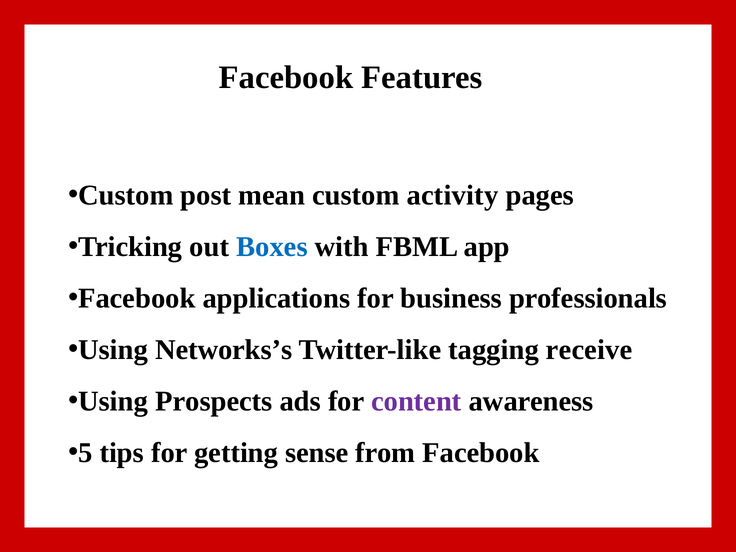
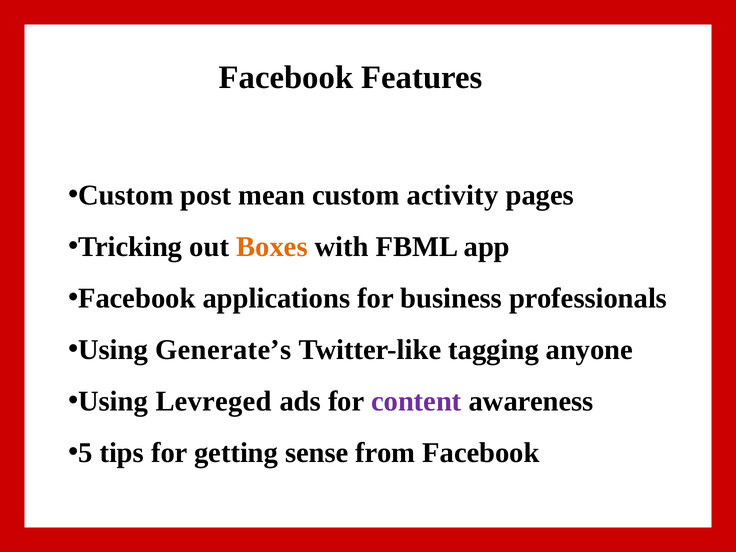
Boxes colour: blue -> orange (272, 247)
Networks’s: Networks’s -> Generate’s (223, 350)
receive: receive -> anyone (589, 350)
Prospects: Prospects -> Levreged (214, 401)
